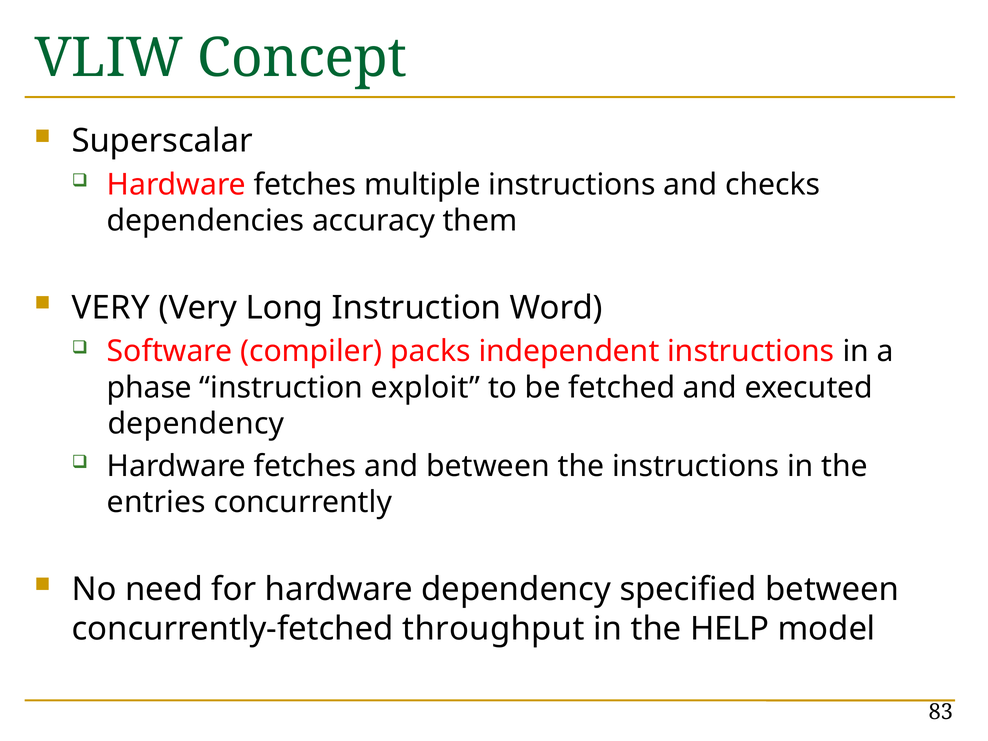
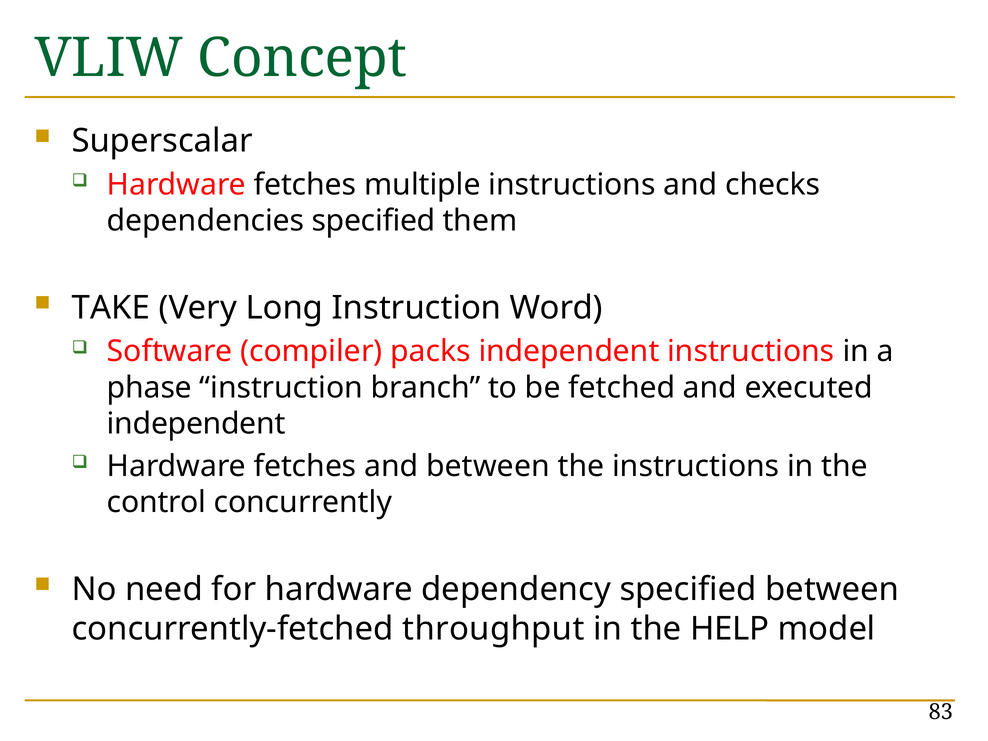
dependencies accuracy: accuracy -> specified (374, 221)
VERY: VERY -> TAKE (111, 308)
exploit: exploit -> branch (426, 388)
dependency: dependency -> independent (196, 424)
entries: entries -> control (157, 502)
